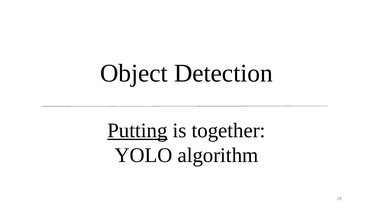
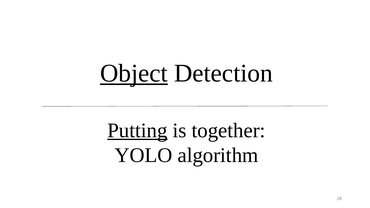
Object underline: none -> present (134, 73)
